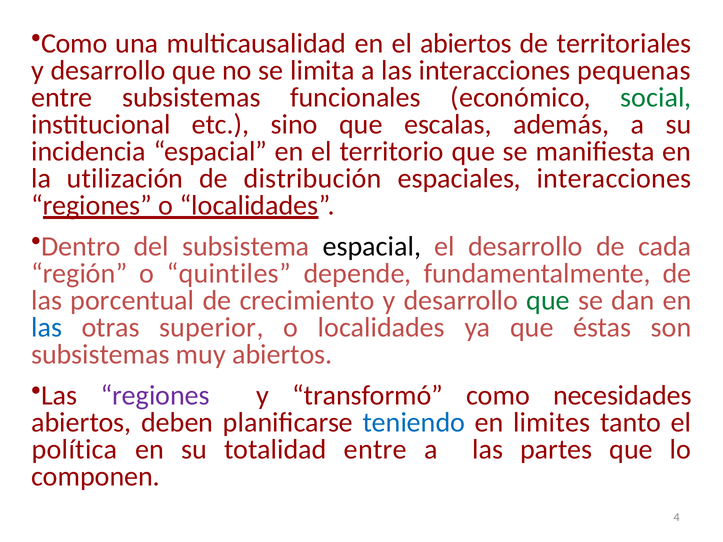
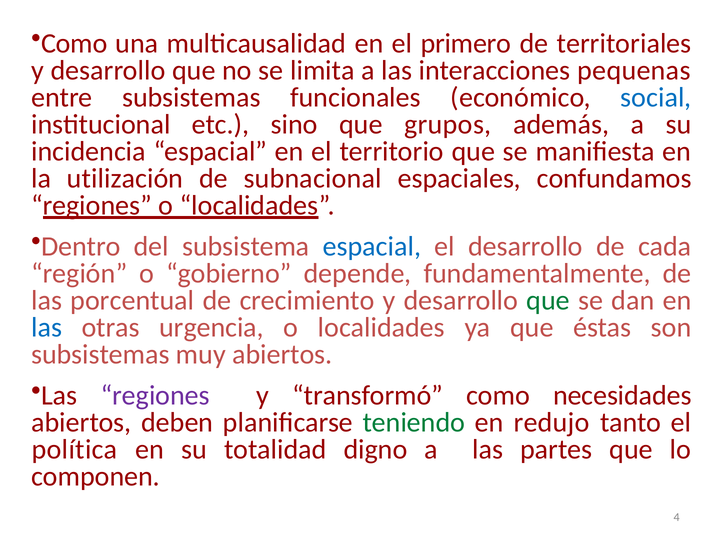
el abiertos: abiertos -> primero (466, 43)
social colour: green -> blue (656, 97)
escalas: escalas -> grupos (448, 125)
distribución: distribución -> subnacional (313, 179)
espaciales interacciones: interacciones -> confundamos (614, 179)
espacial colour: black -> blue (372, 247)
quintiles: quintiles -> gobierno (229, 274)
superior: superior -> urgencia (212, 328)
teniendo colour: blue -> green (414, 423)
limites: limites -> redujo (552, 423)
totalidad entre: entre -> digno (376, 450)
